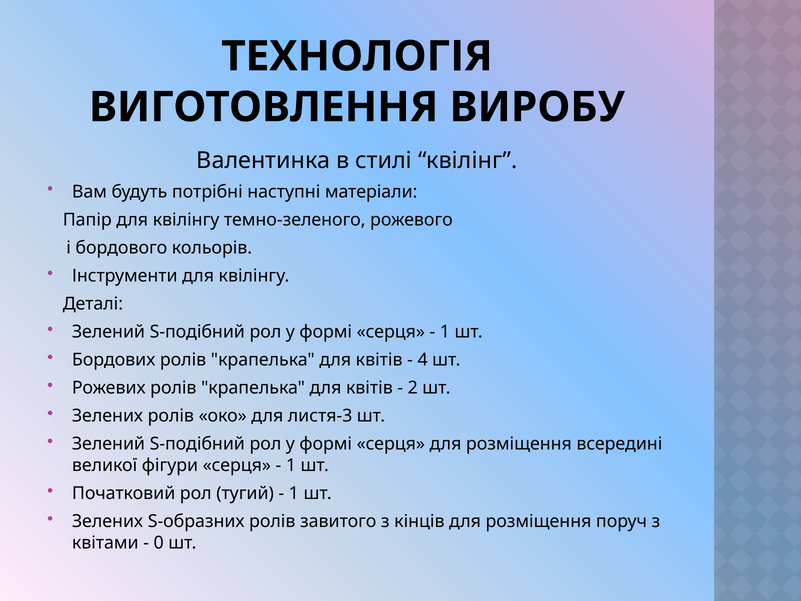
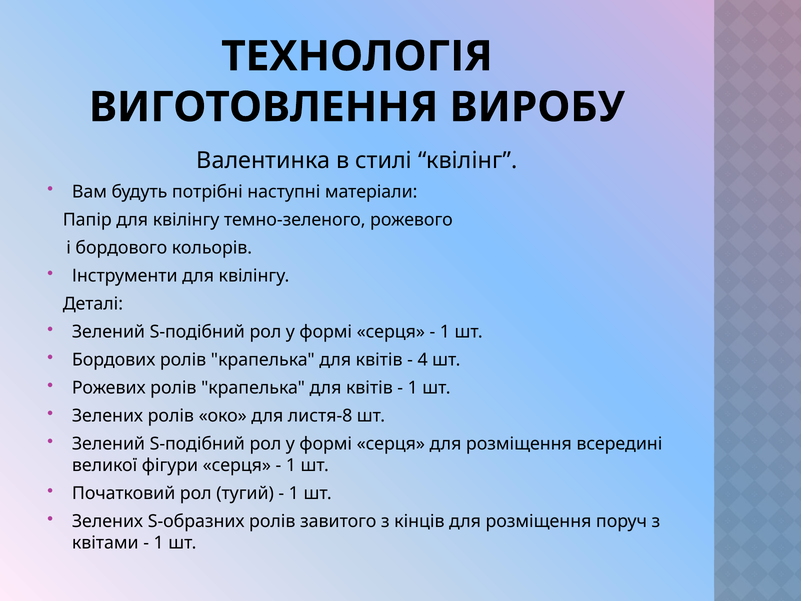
2: 2 -> 1 (413, 388)
листя-3: листя-3 -> листя-8 (320, 416)
0: 0 -> 1 (159, 543)
